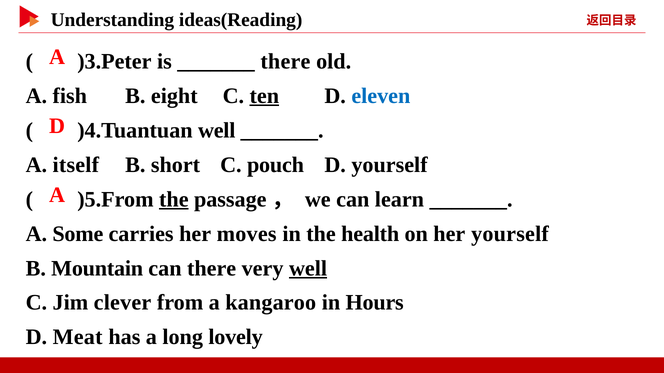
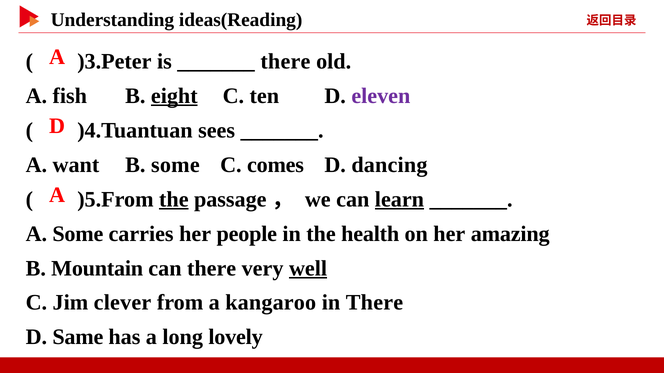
eight underline: none -> present (174, 96)
ten underline: present -> none (264, 96)
eleven colour: blue -> purple (381, 96)
)4.Tuantuan well: well -> sees (217, 130)
itself: itself -> want (76, 165)
B short: short -> some (175, 165)
pouch: pouch -> comes (275, 165)
D yourself: yourself -> dancing (389, 165)
learn underline: none -> present (399, 200)
moves: moves -> people (247, 234)
her yourself: yourself -> amazing (510, 234)
in Hours: Hours -> There (374, 303)
Meat: Meat -> Same (78, 338)
